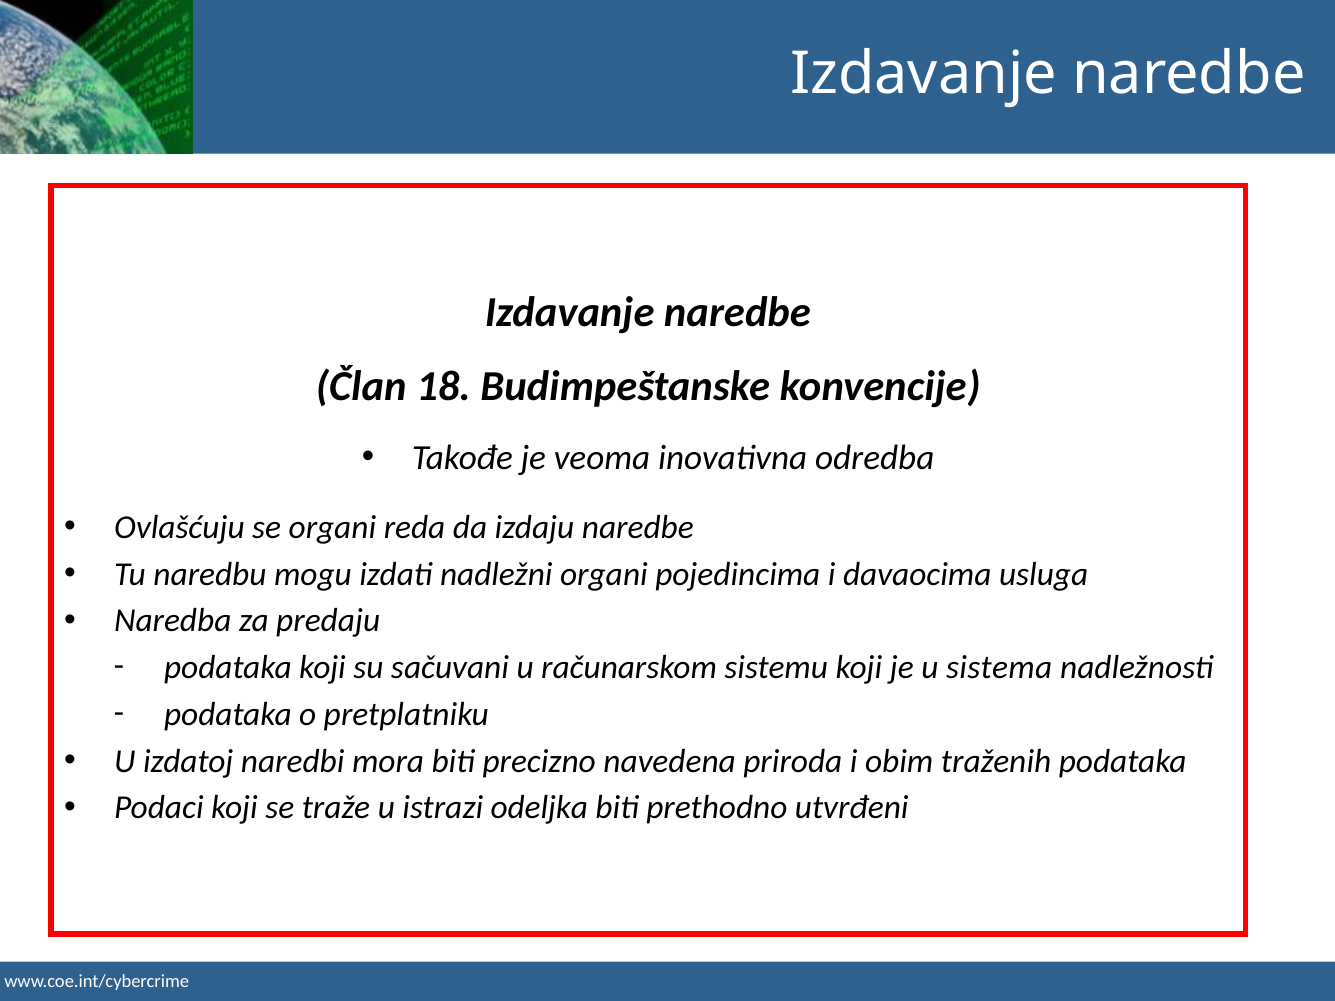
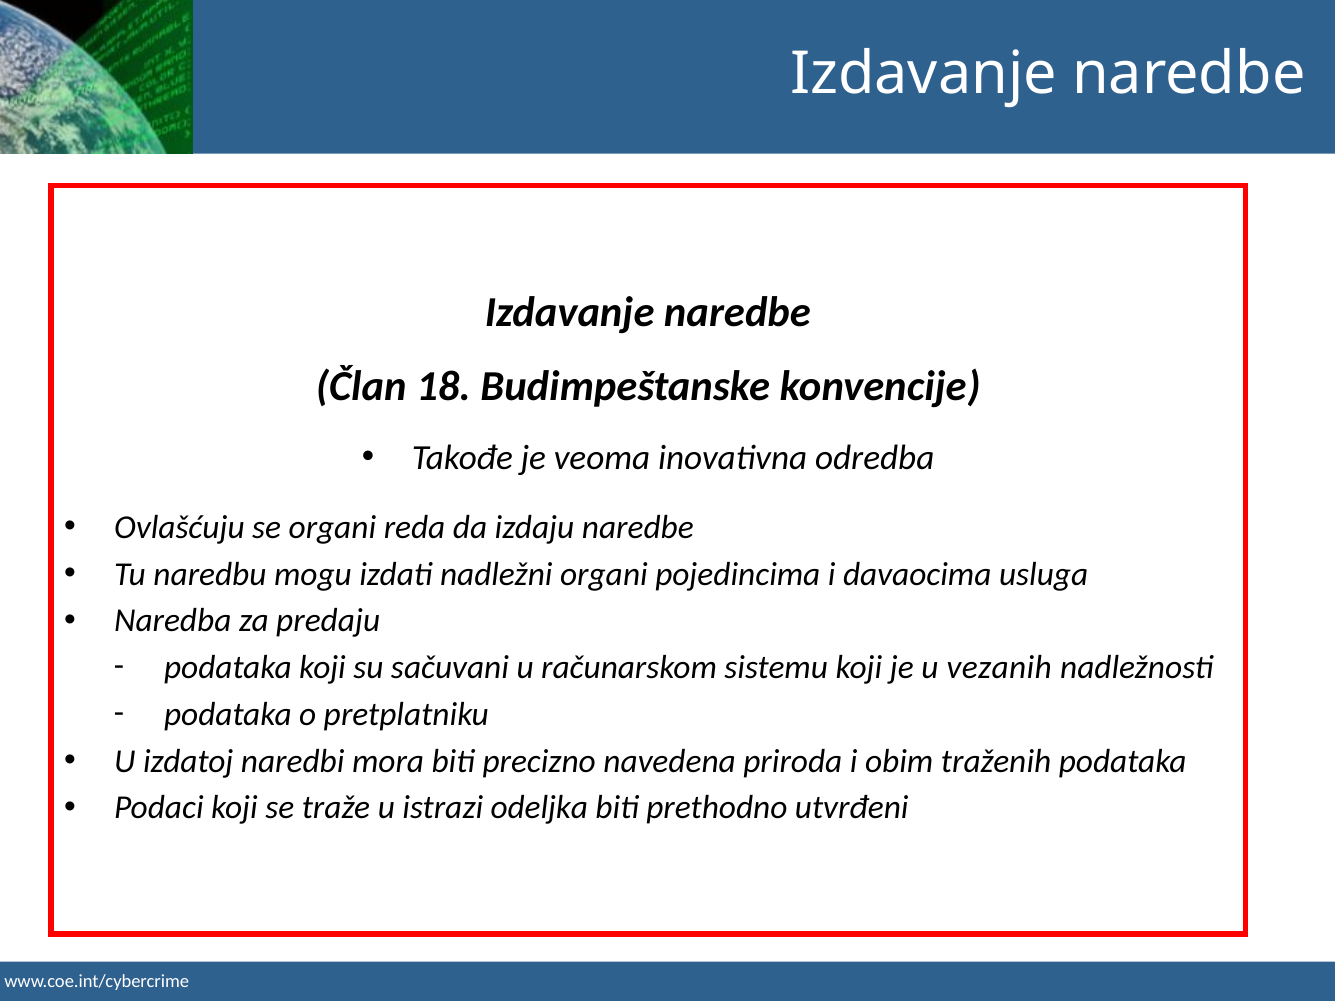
sistema: sistema -> vezanih (999, 668)
